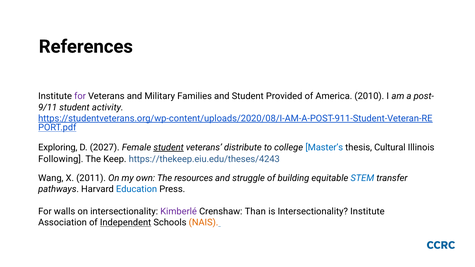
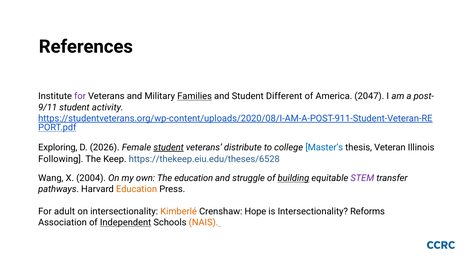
Families underline: none -> present (195, 96)
Provided: Provided -> Different (284, 96)
2010: 2010 -> 2047 (369, 96)
2027: 2027 -> 2026 (105, 147)
Cultural: Cultural -> Veteran (390, 147)
https://thekeep.eiu.edu/theses/4243: https://thekeep.eiu.edu/theses/4243 -> https://thekeep.eiu.edu/theses/6528 (204, 159)
2011: 2011 -> 2004 (91, 178)
The resources: resources -> education (194, 178)
building underline: none -> present (293, 178)
STEM colour: blue -> purple (362, 178)
Education colour: blue -> orange (137, 189)
walls: walls -> adult (65, 212)
Kimberlé colour: purple -> orange (179, 212)
Than: Than -> Hope (255, 212)
Intersectionality Institute: Institute -> Reforms (368, 212)
